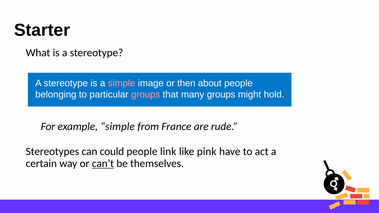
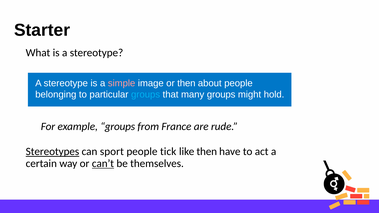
groups colour: pink -> light blue (146, 95)
example simple: simple -> groups (118, 127)
Stereotypes underline: none -> present (52, 152)
could: could -> sport (112, 152)
link: link -> tick (168, 152)
like pink: pink -> then (207, 152)
